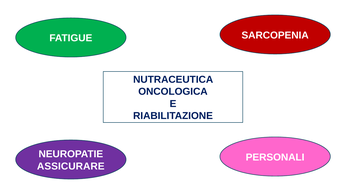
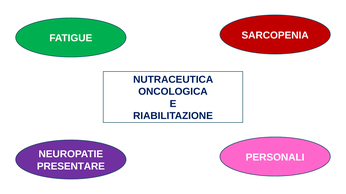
ASSICURARE: ASSICURARE -> PRESENTARE (71, 167)
